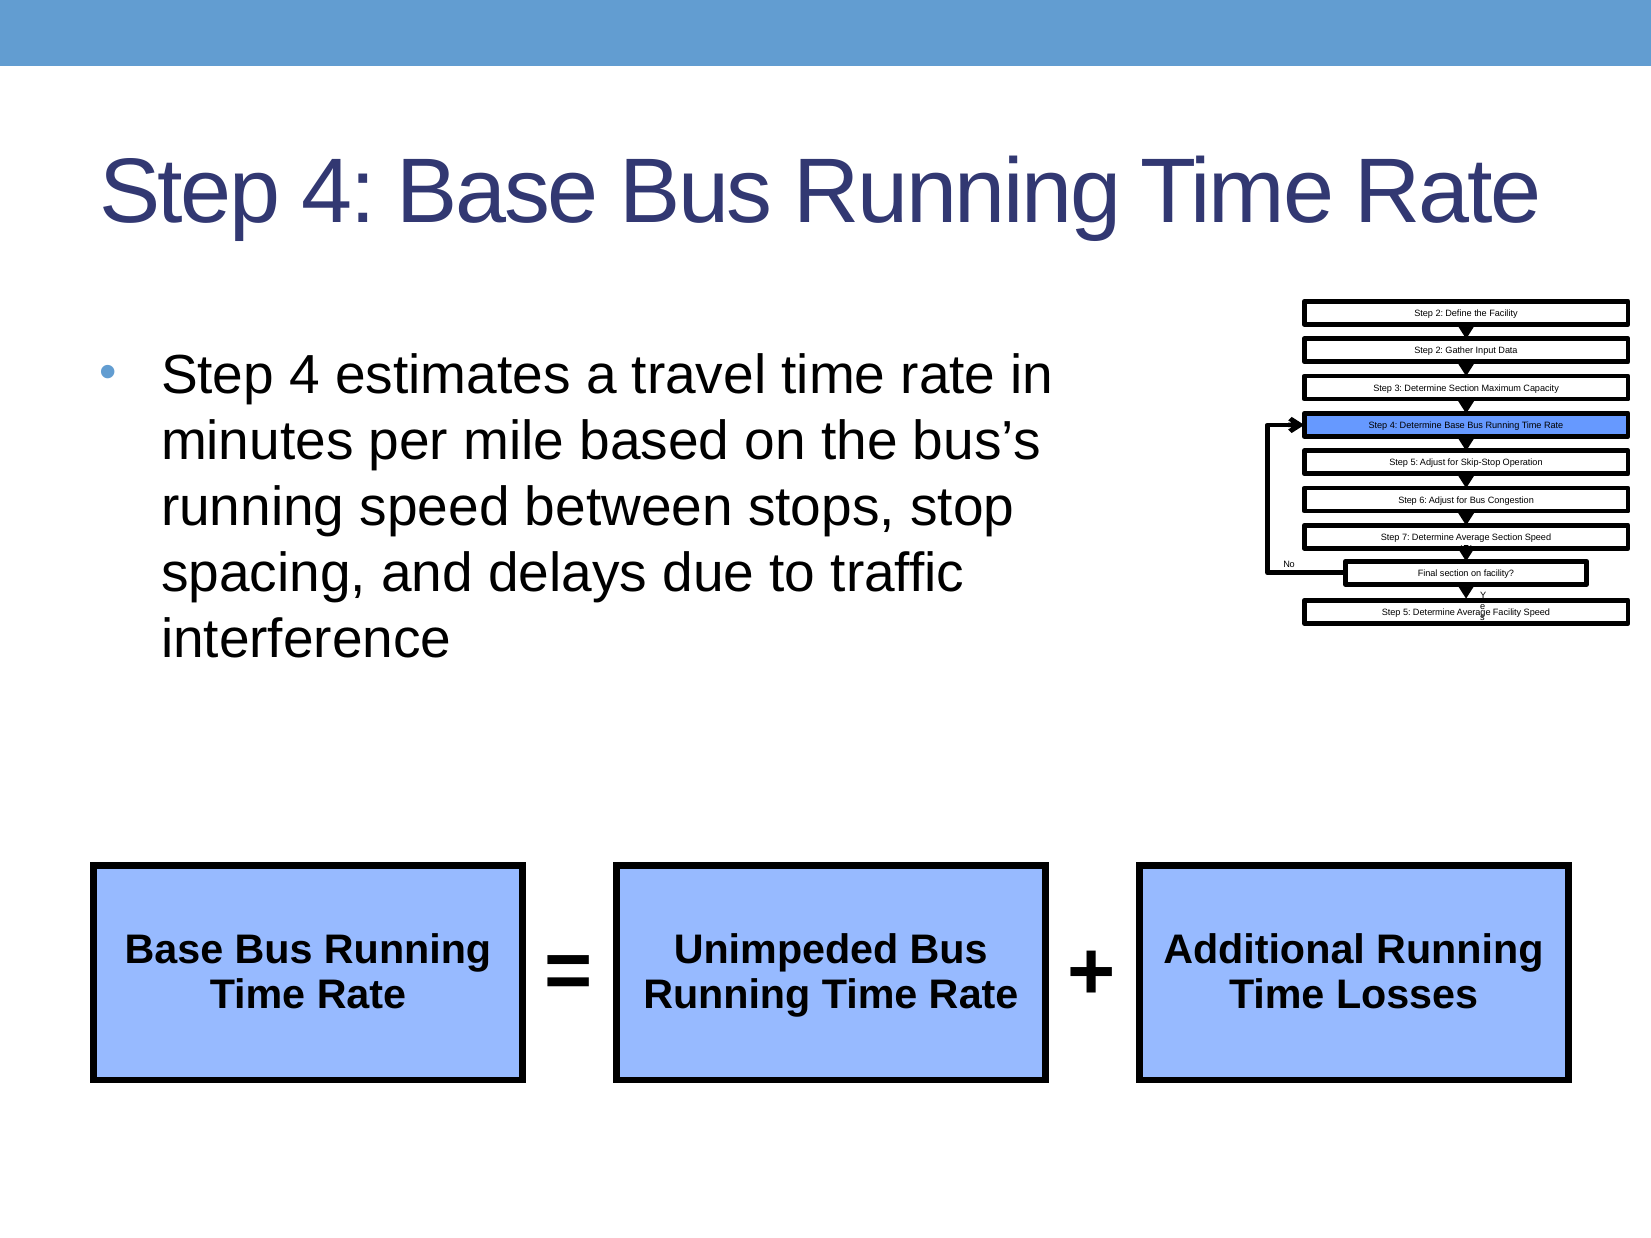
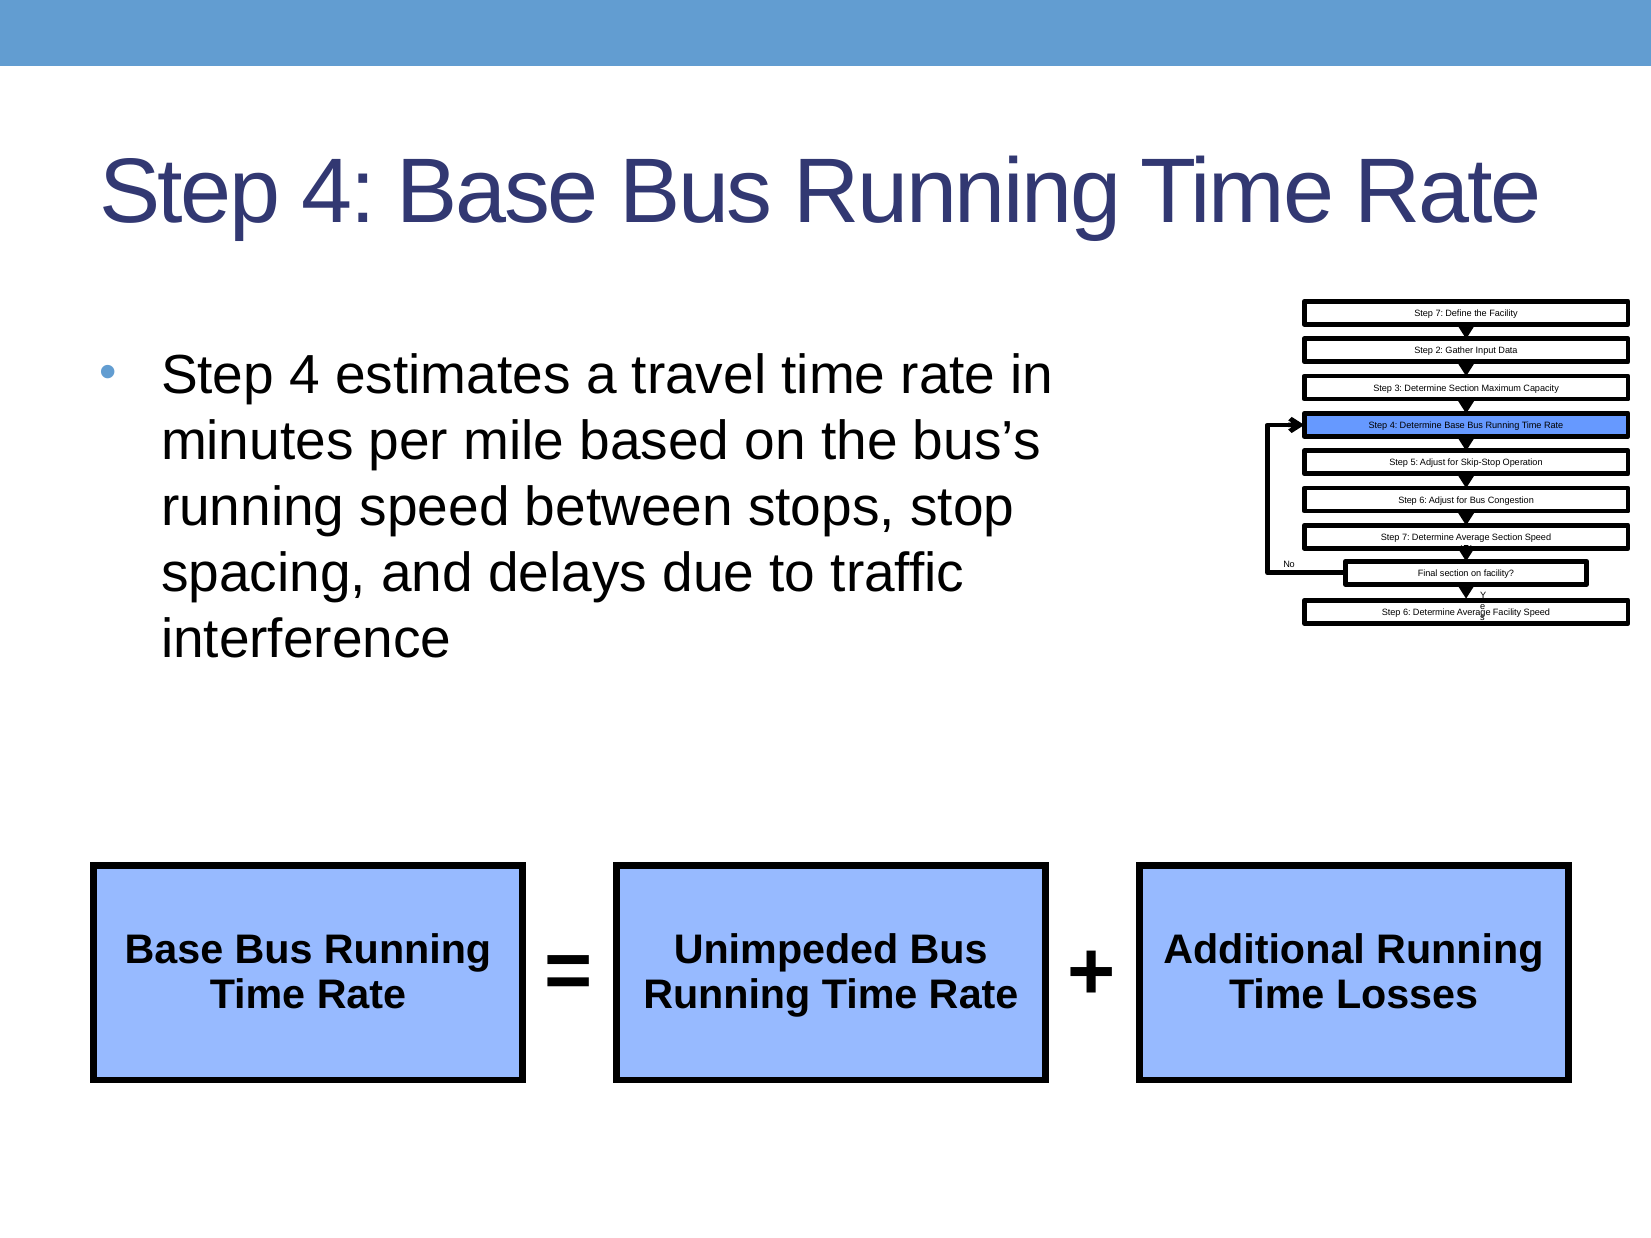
2: 2 -> 7 (1439, 314)
5: 5 -> 6 (1407, 612)
